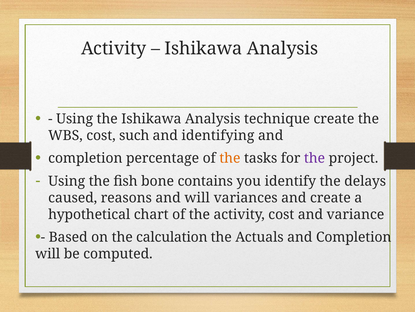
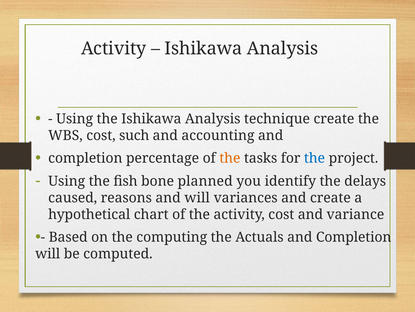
identifying: identifying -> accounting (218, 135)
the colour: purple -> blue (315, 158)
contains: contains -> planned (205, 181)
calculation: calculation -> computing (172, 237)
